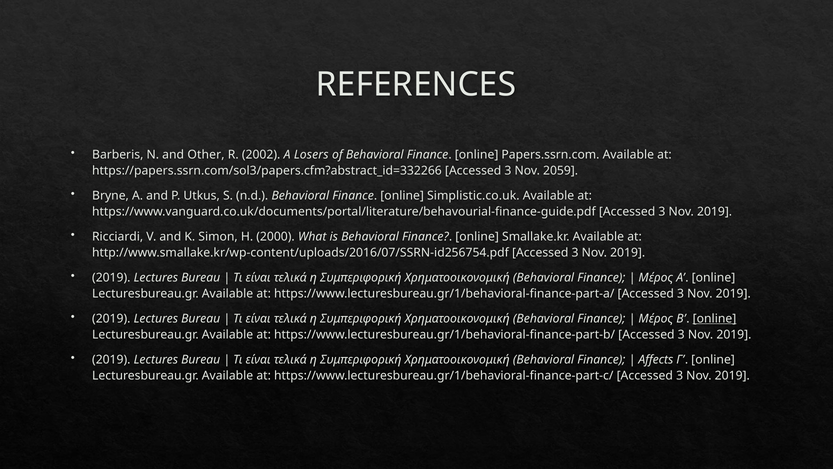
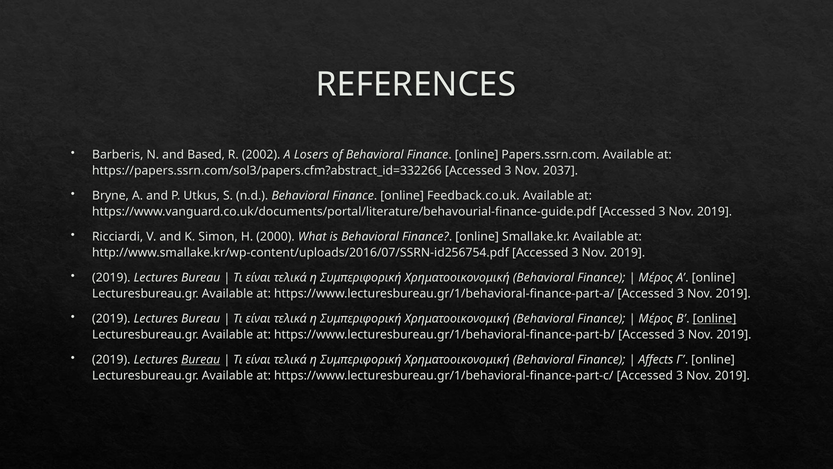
Other: Other -> Based (206, 155)
2059: 2059 -> 2037 (561, 171)
Simplistic.co.uk: Simplistic.co.uk -> Feedback.co.uk (473, 196)
Bureau underline: none -> present (201, 359)
